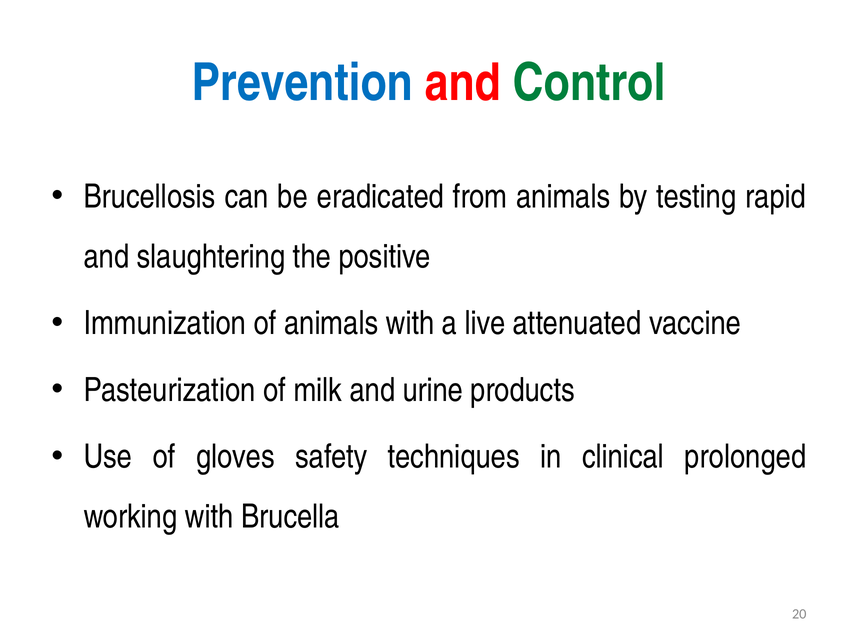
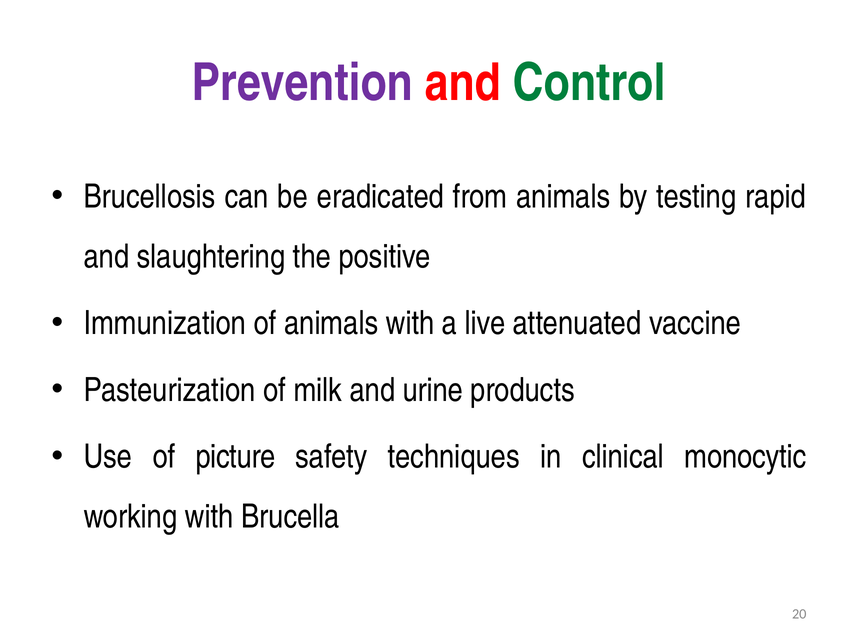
Prevention colour: blue -> purple (302, 83)
gloves: gloves -> picture (236, 457)
prolonged: prolonged -> monocytic (745, 457)
